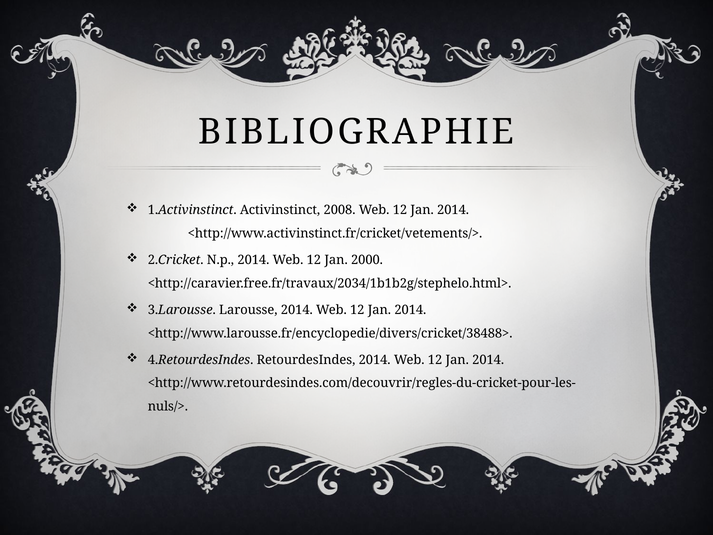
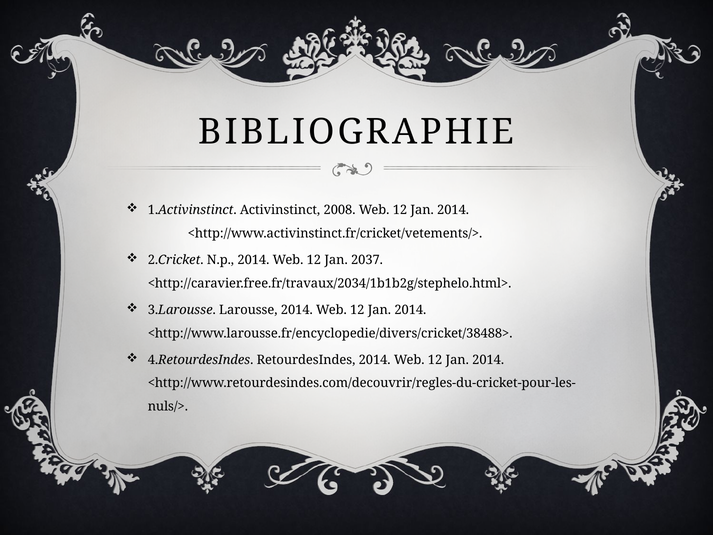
2000: 2000 -> 2037 (367, 260)
